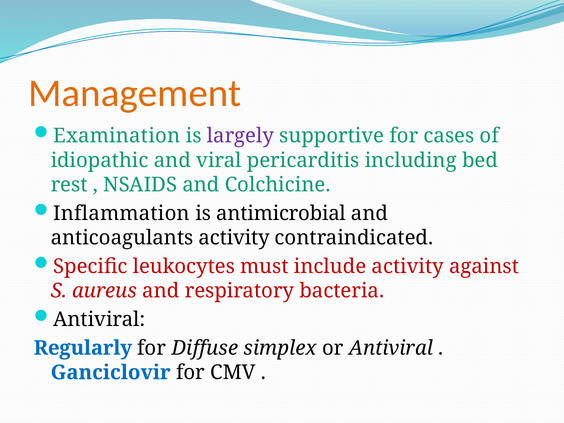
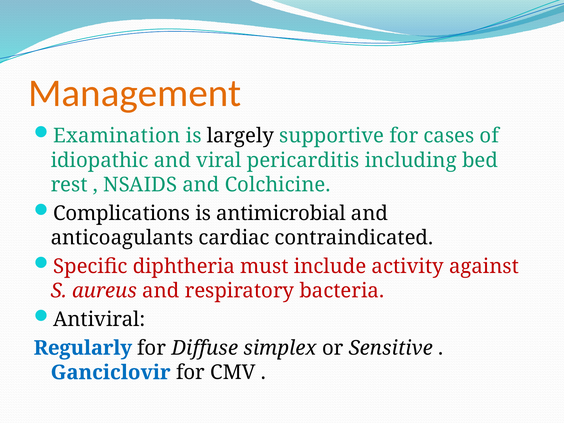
largely colour: purple -> black (240, 136)
Inflammation: Inflammation -> Complications (122, 213)
anticoagulants activity: activity -> cardiac (234, 238)
leukocytes: leukocytes -> diphtheria (184, 266)
or Antiviral: Antiviral -> Sensitive (391, 348)
